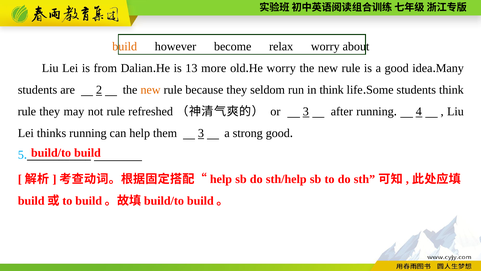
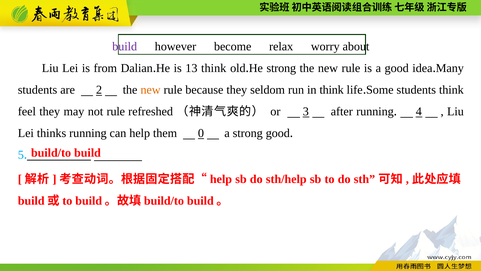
build colour: orange -> purple (125, 47)
13 more: more -> think (214, 68)
worry: worry -> strong (281, 68)
rule: rule -> feel (27, 111)
them 3: 3 -> 0 (201, 133)
